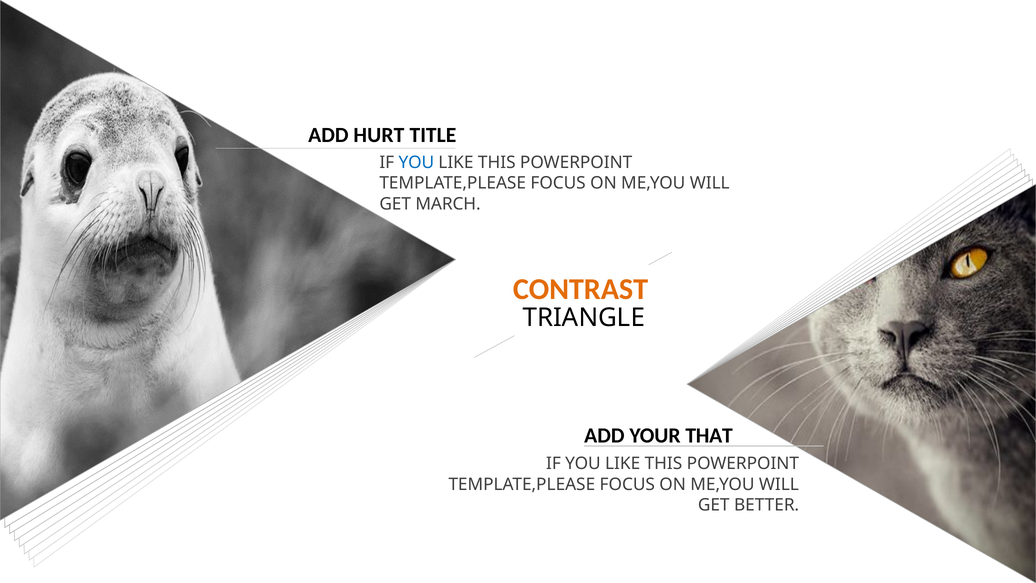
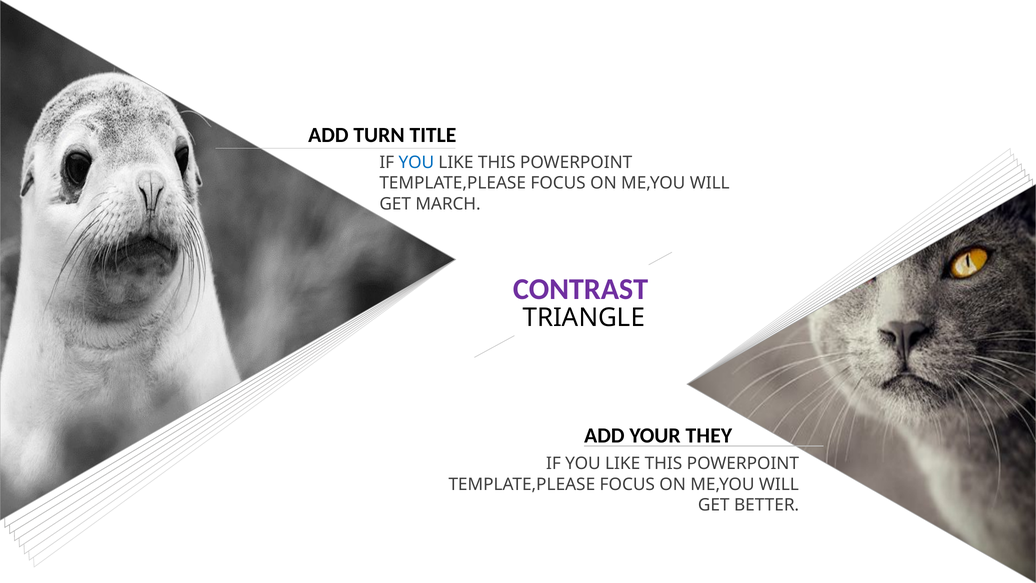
HURT: HURT -> TURN (379, 135)
CONTRAST colour: orange -> purple (581, 289)
THAT: THAT -> THEY (709, 435)
